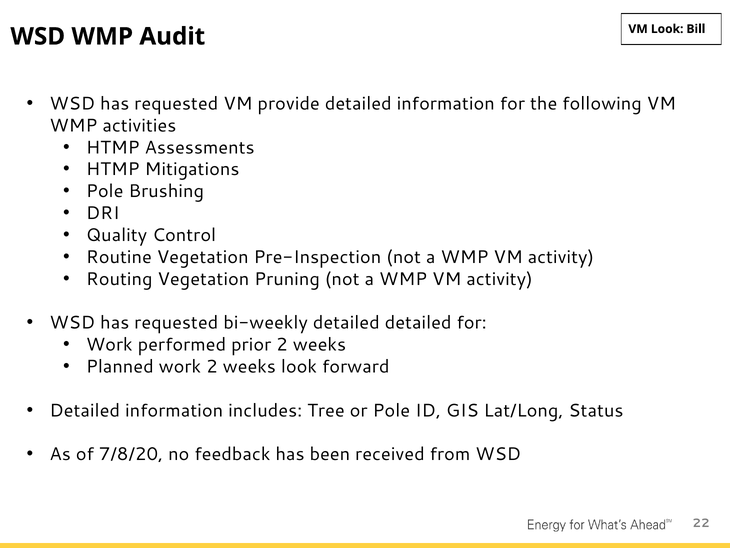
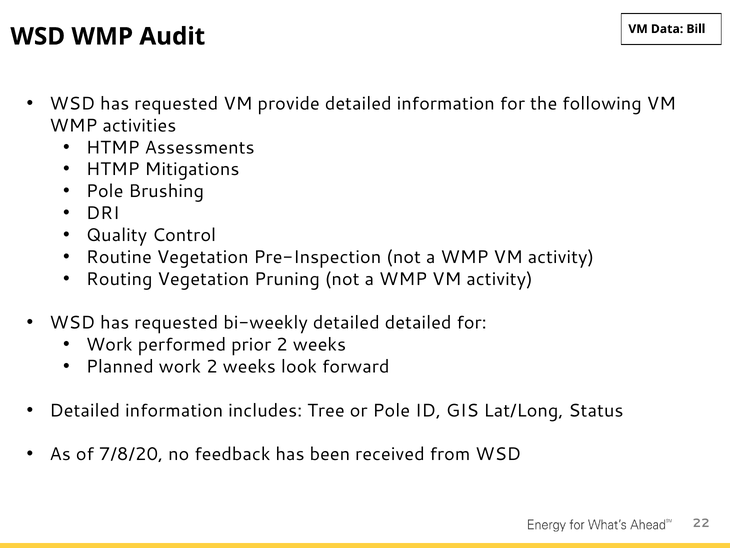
VM Look: Look -> Data (667, 29)
